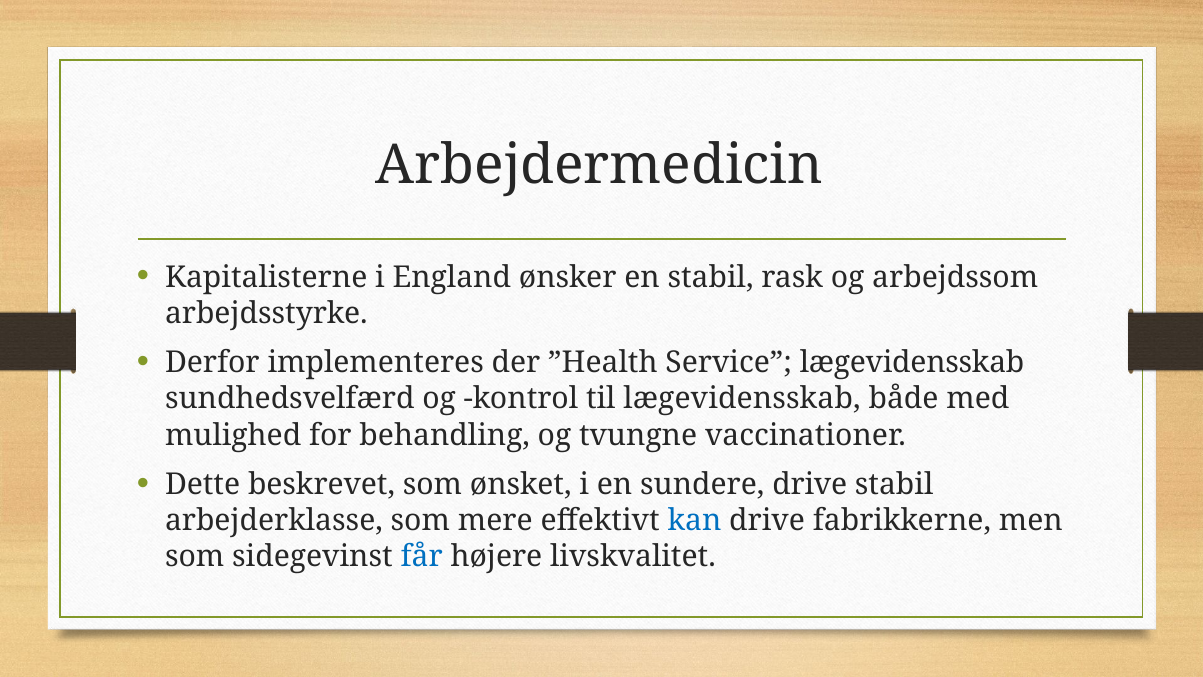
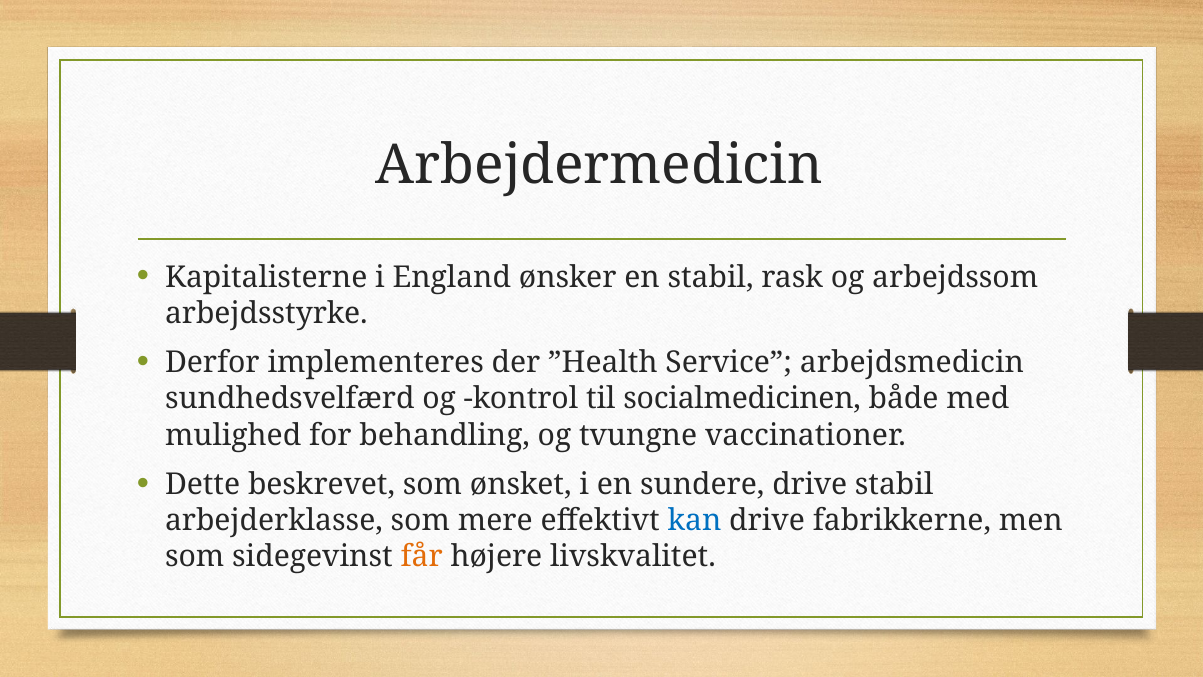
Service lægevidensskab: lægevidensskab -> arbejdsmedicin (912, 363)
til lægevidensskab: lægevidensskab -> socialmedicinen (742, 399)
får colour: blue -> orange (422, 557)
